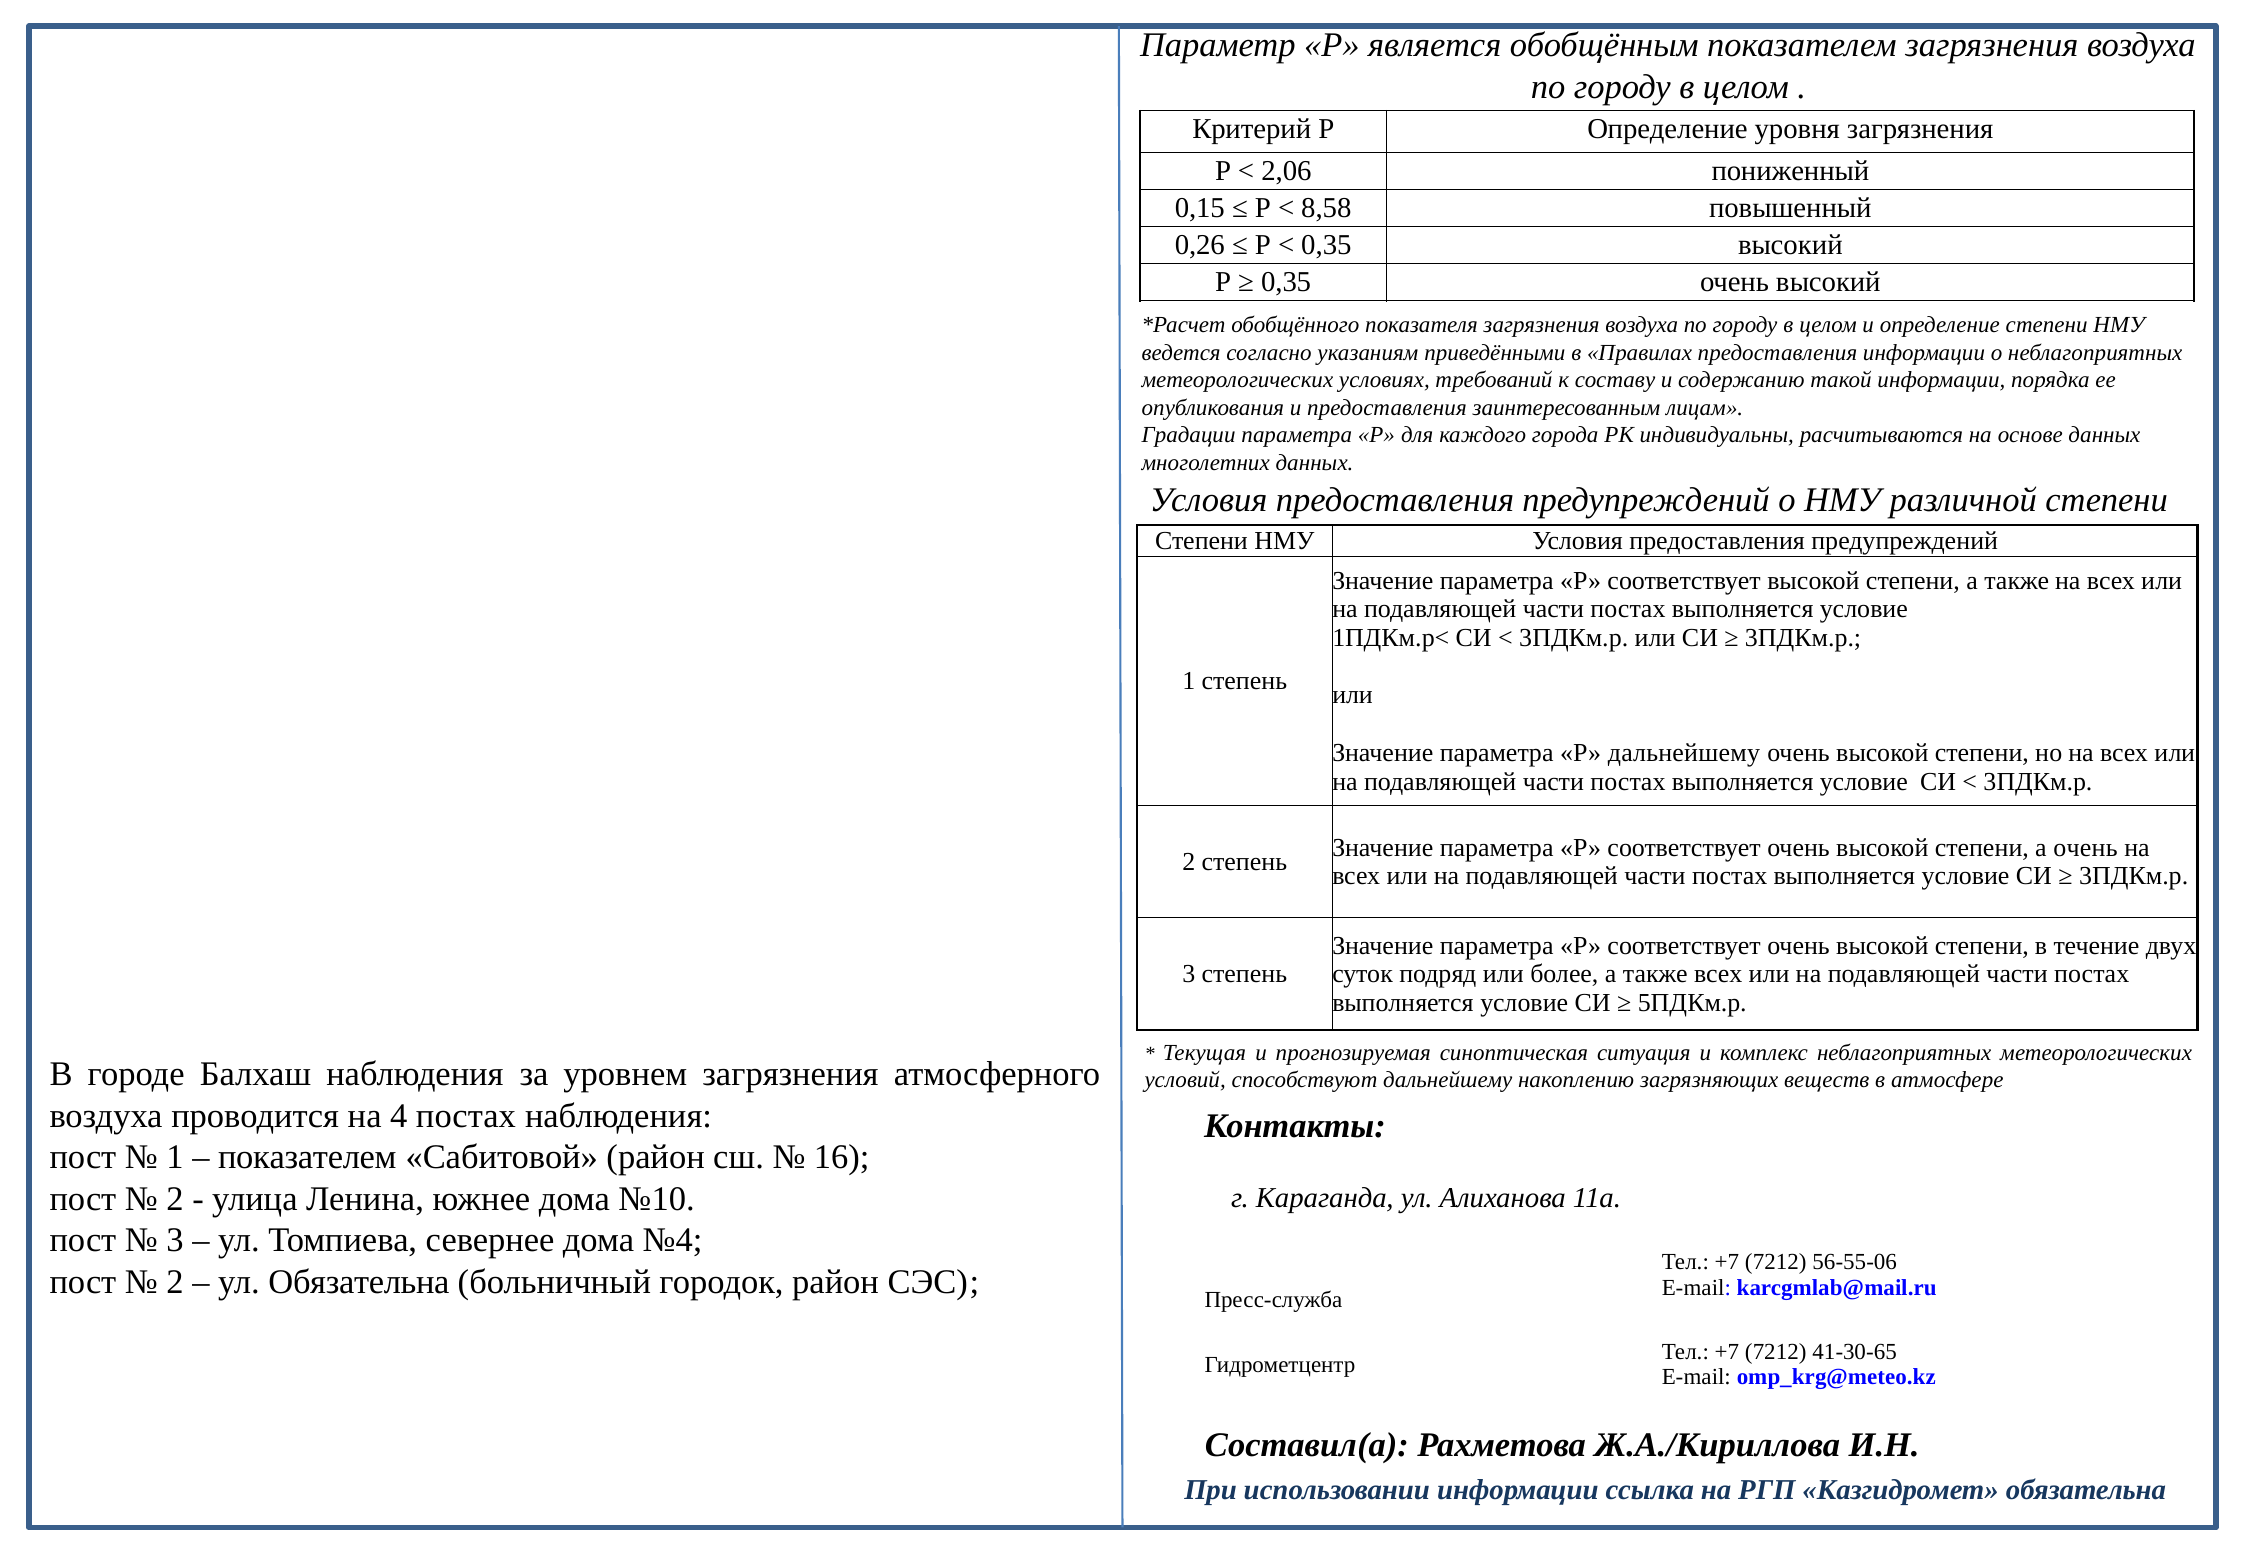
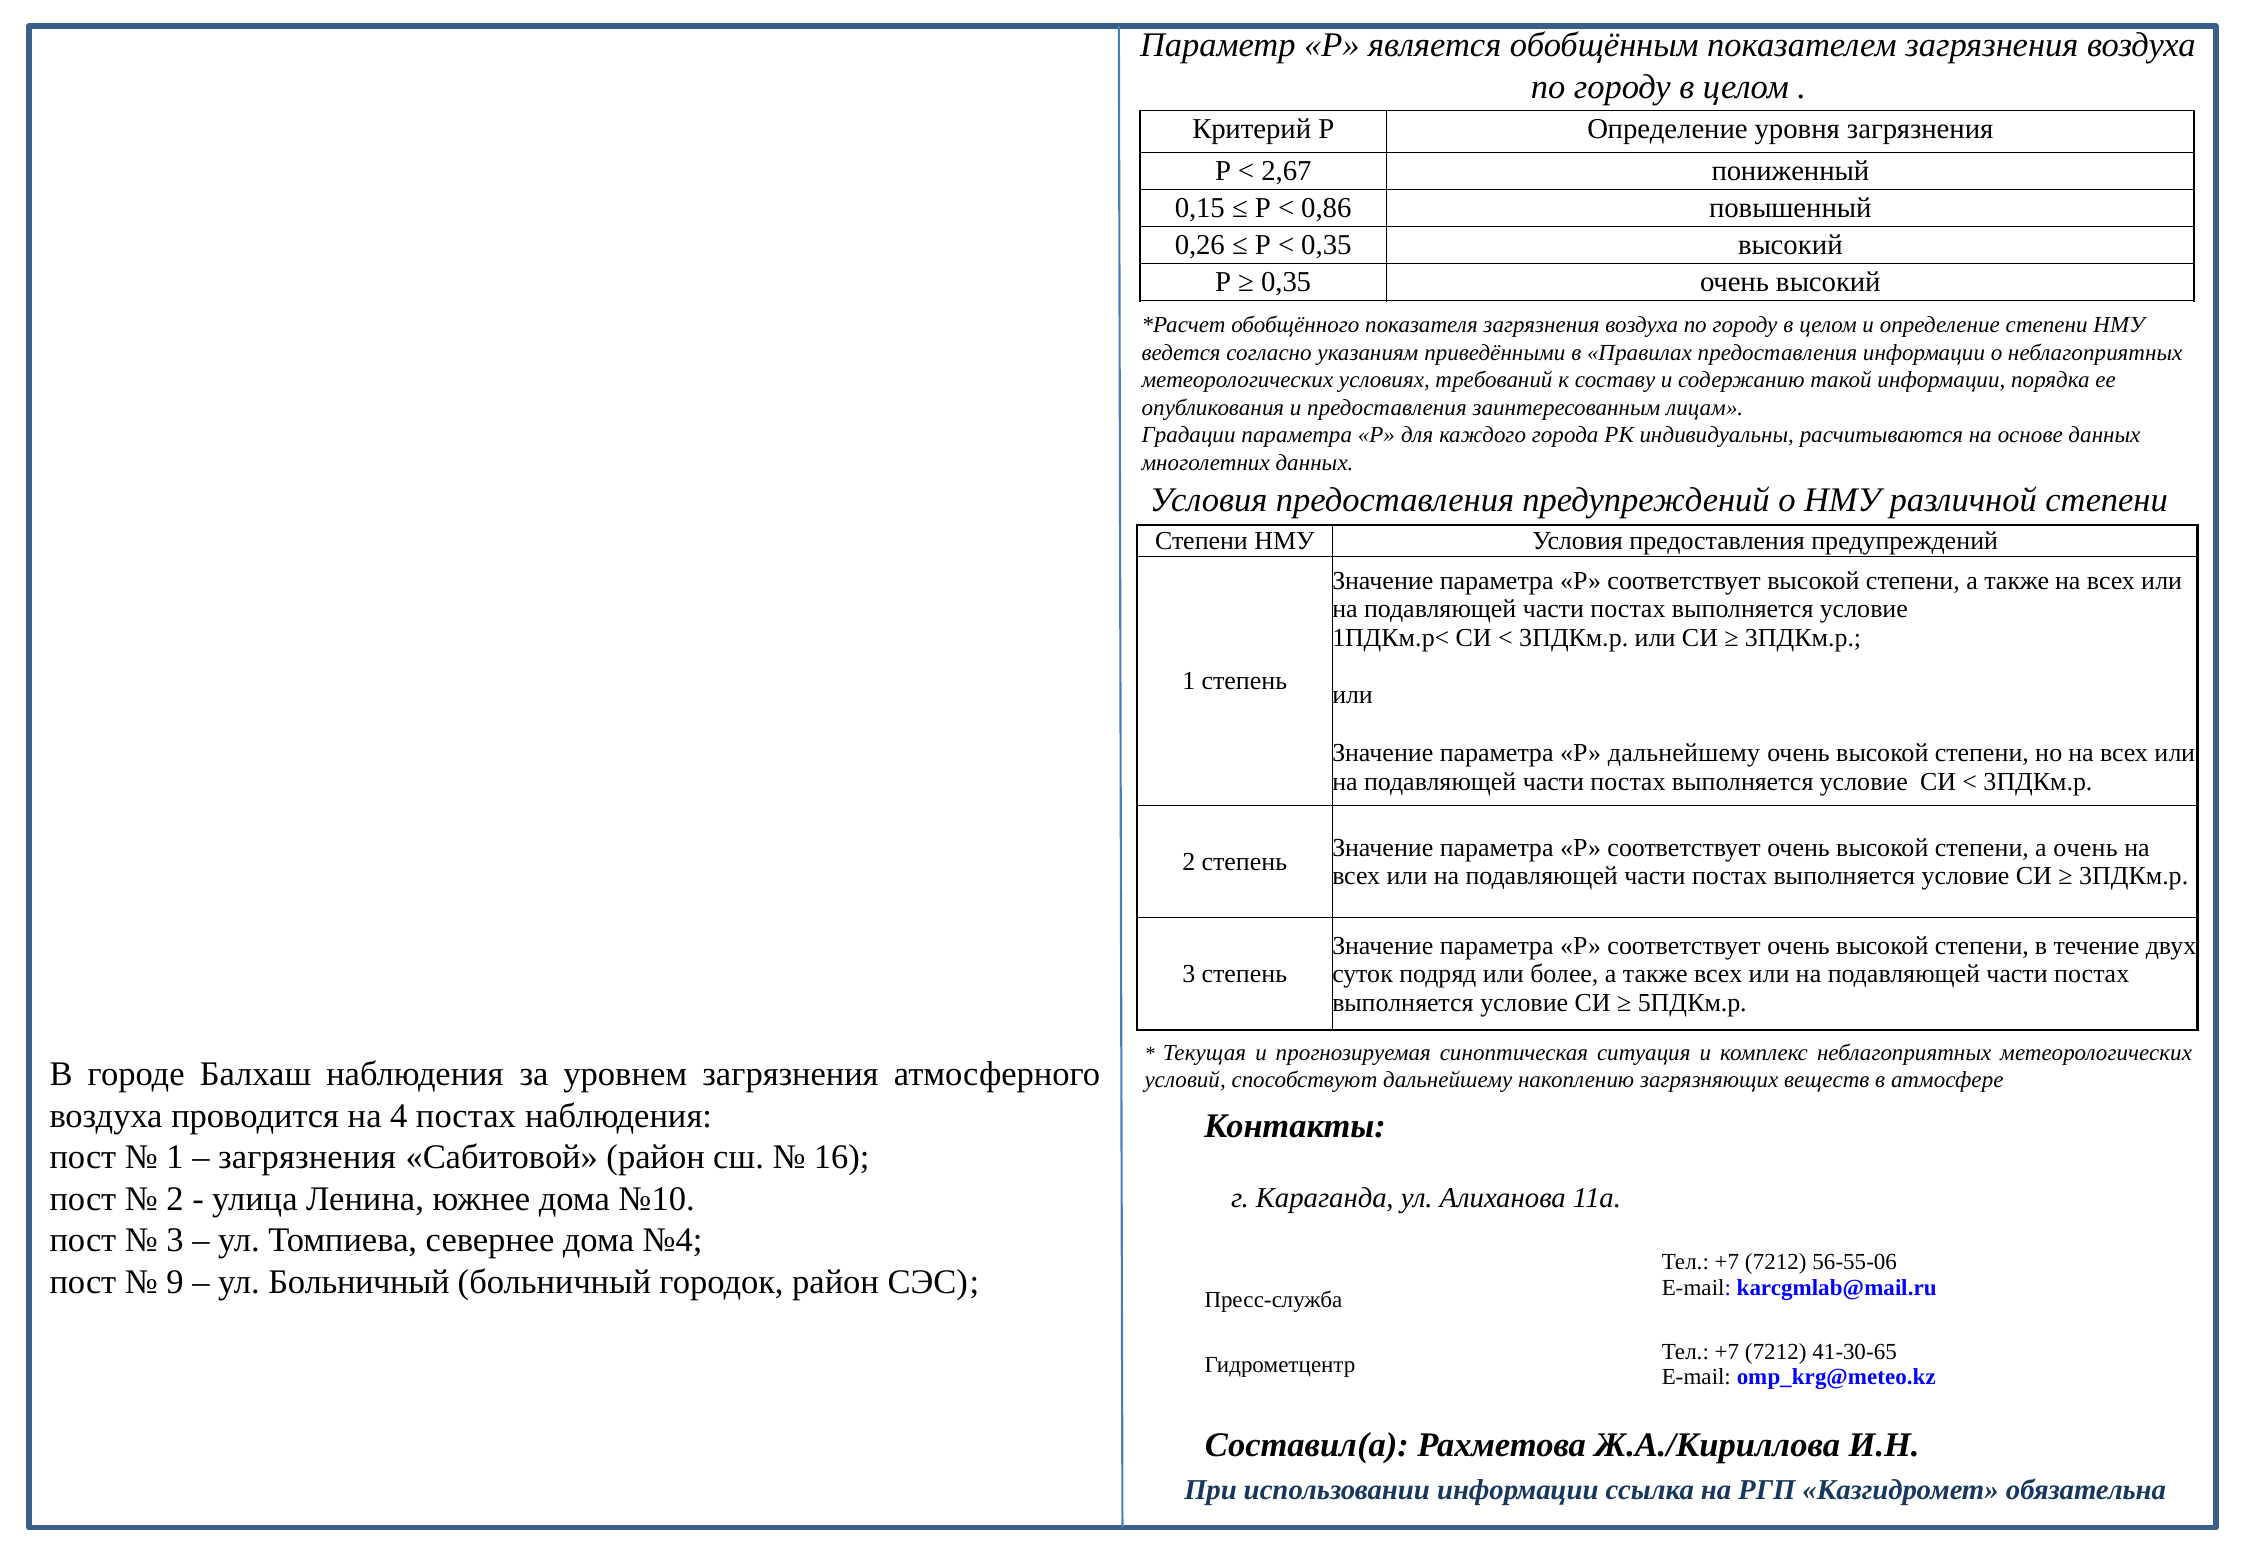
2,06: 2,06 -> 2,67 (1286, 171)
8,58: 8,58 -> 0,86 (1326, 208)
показателем: показателем -> загрязнения (307, 1158)
2: 2 -> 9 (175, 1282)
ул Обязательна: Обязательна -> Больничный (359, 1282)
